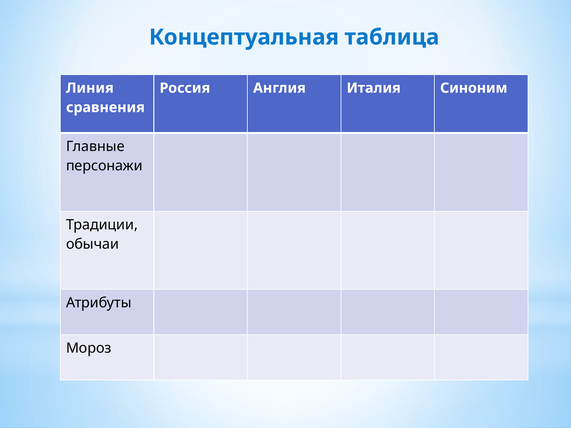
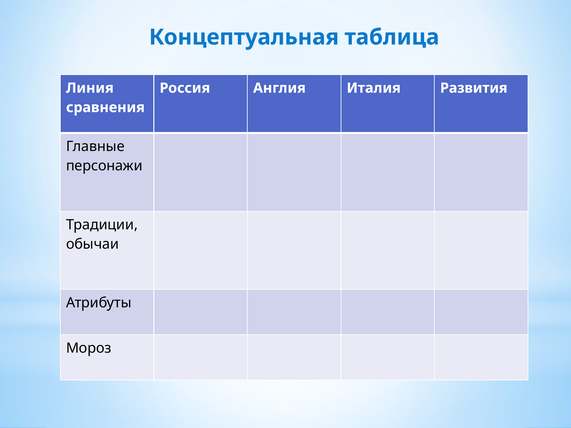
Синоним: Синоним -> Развития (474, 88)
